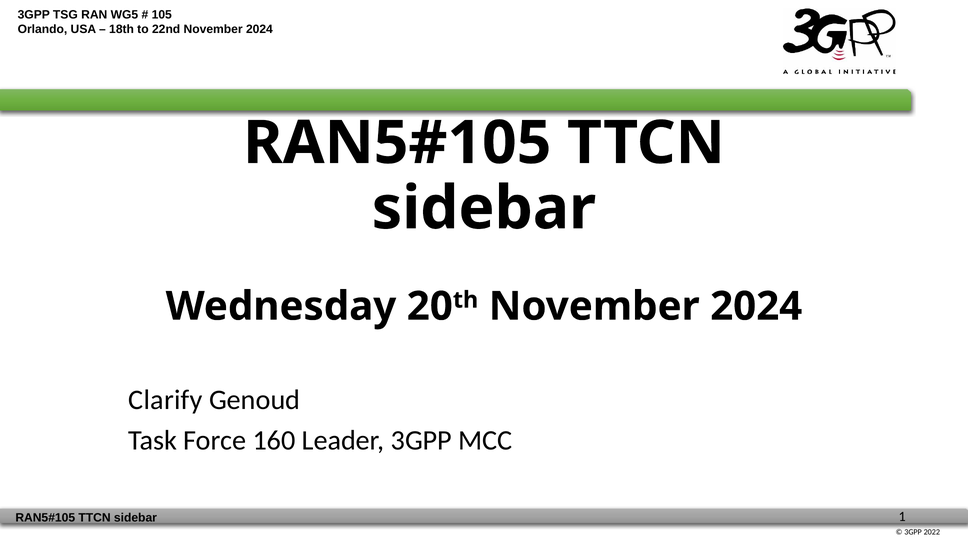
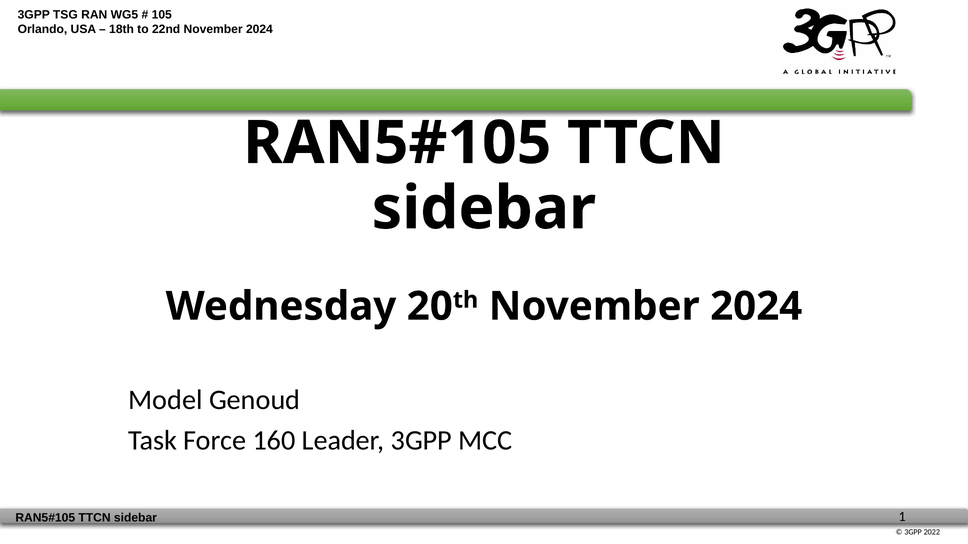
Clarify: Clarify -> Model (166, 400)
